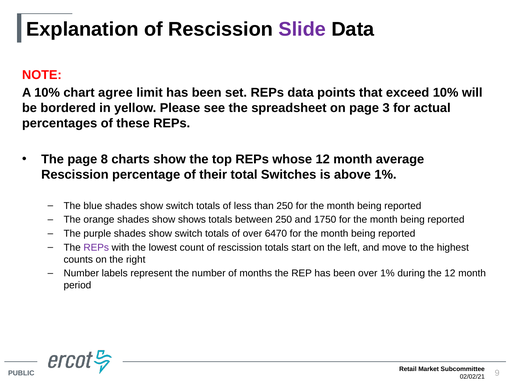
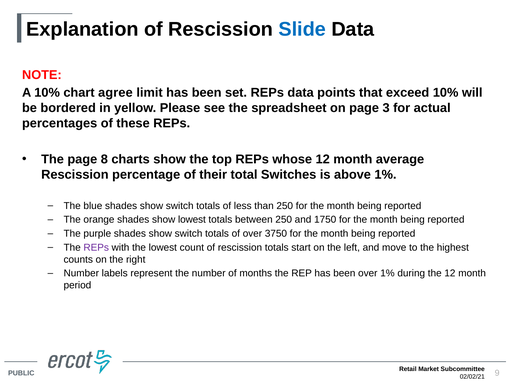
Slide colour: purple -> blue (302, 29)
show shows: shows -> lowest (192, 220)
6470: 6470 -> 3750 (276, 234)
